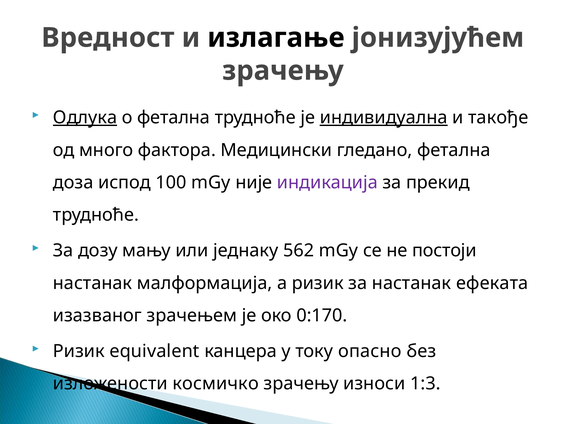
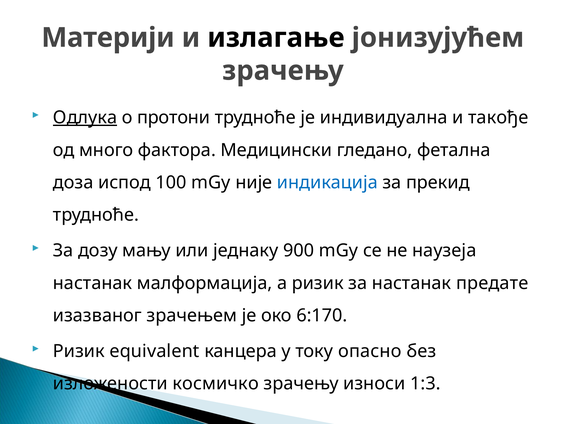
Вредност: Вредност -> Материји (108, 38)
о фетална: фетална -> протони (174, 118)
индивидуална underline: present -> none (384, 118)
индикација colour: purple -> blue (327, 183)
562: 562 -> 900 (299, 251)
постоји: постоји -> наузеја (444, 251)
ефеката: ефеката -> предате (492, 283)
0:170: 0:170 -> 6:170 (322, 316)
